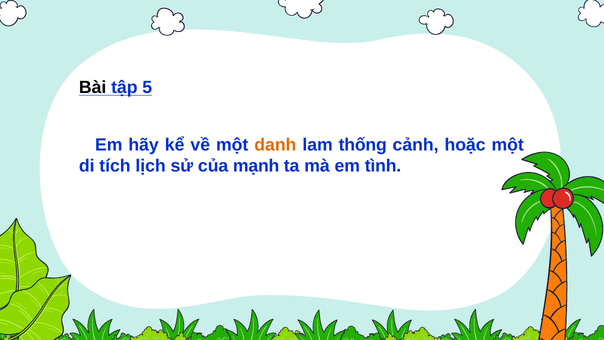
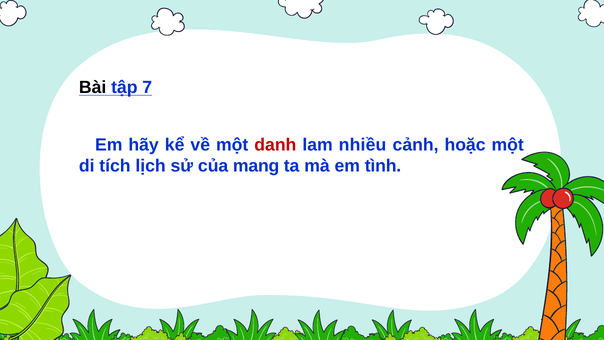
5: 5 -> 7 (147, 87)
danh colour: orange -> red (275, 145)
thống: thống -> nhiều (363, 145)
mạnh: mạnh -> mang (256, 166)
